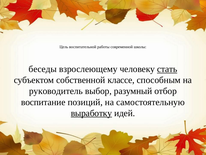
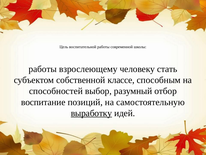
беседы: беседы -> работы (43, 69)
стать underline: present -> none (167, 69)
руководитель: руководитель -> способностей (56, 91)
